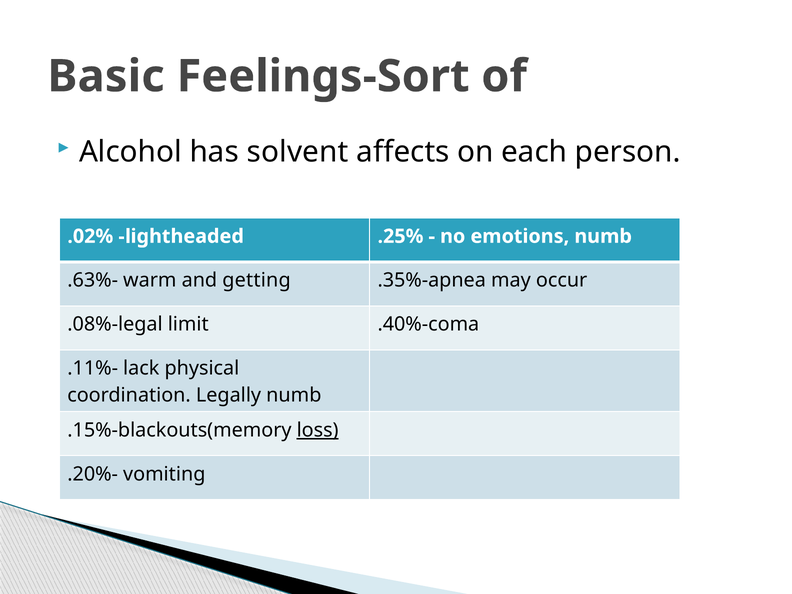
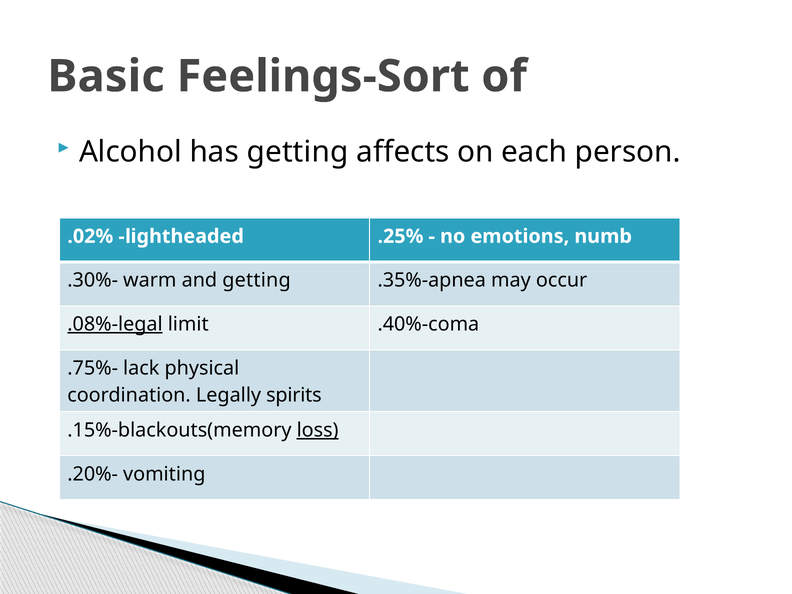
has solvent: solvent -> getting (298, 152)
.63%-: .63%- -> .30%- (93, 280)
.08%-legal underline: none -> present (115, 324)
.11%-: .11%- -> .75%- (93, 368)
Legally numb: numb -> spirits (294, 395)
